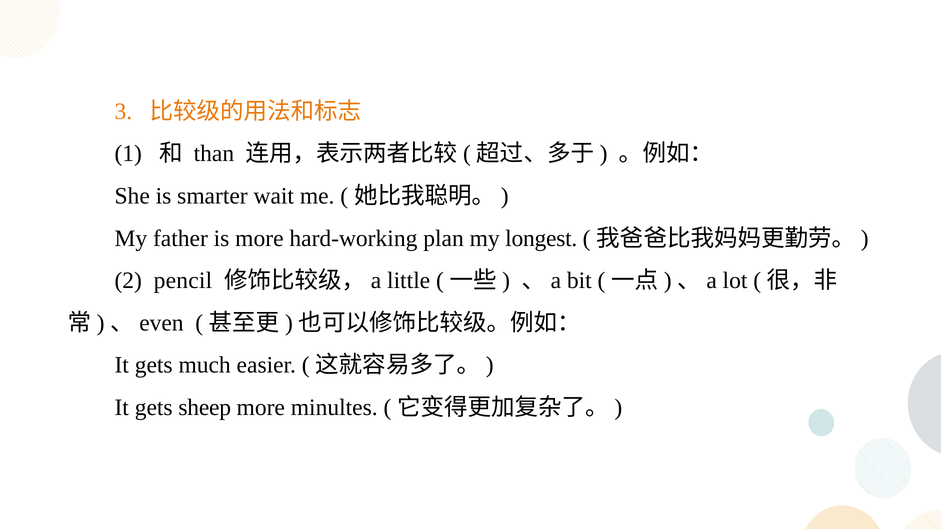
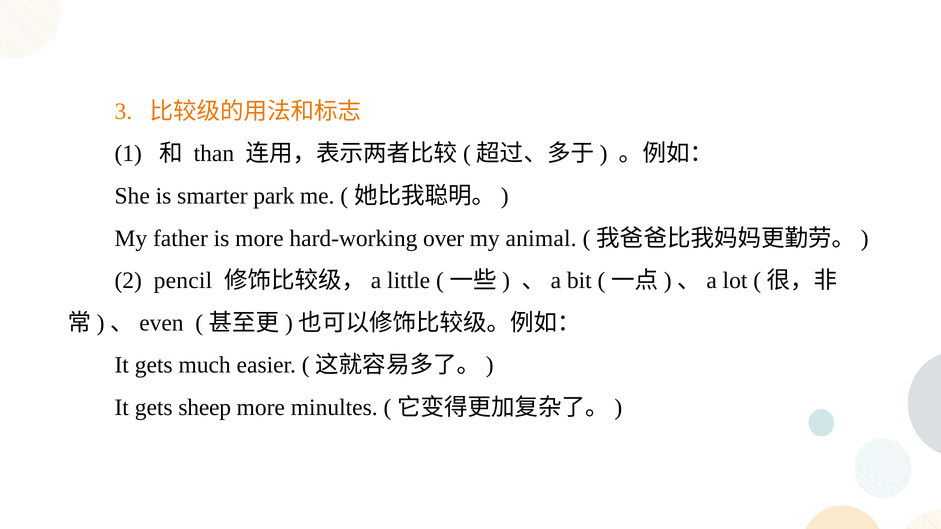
wait: wait -> park (274, 196)
plan: plan -> over (444, 238)
longest: longest -> animal (541, 238)
